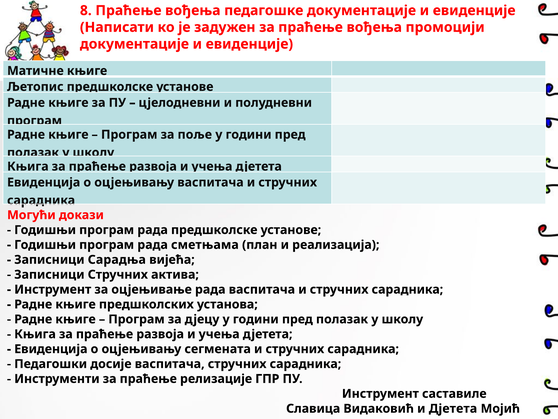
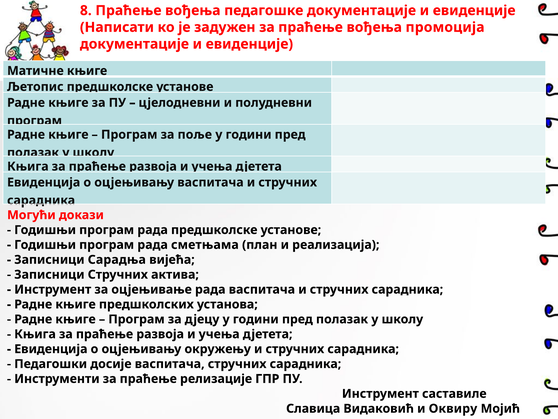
промоцији: промоцији -> промоција (445, 27)
сегмената: сегмената -> окружењу (218, 349)
и Дјетета: Дјетета -> Оквиру (453, 408)
